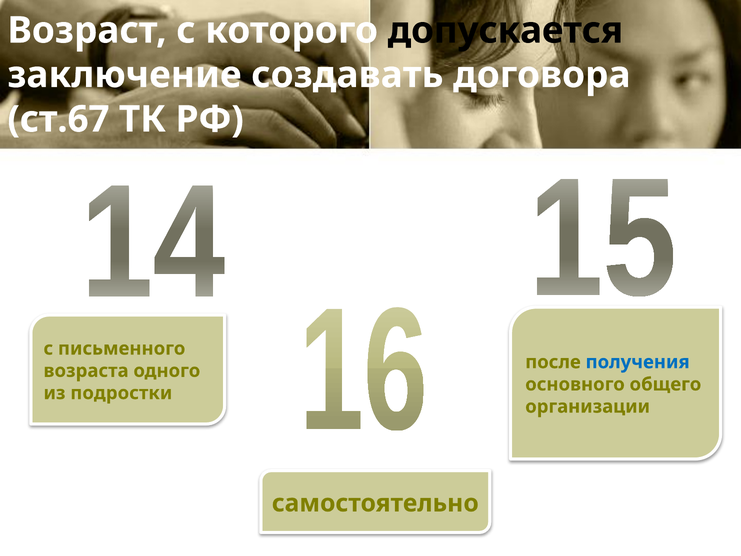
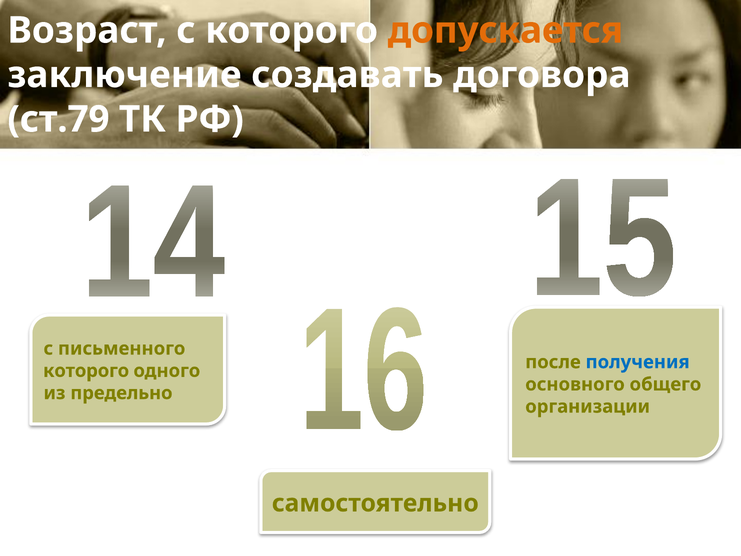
допускается colour: black -> orange (505, 30)
ст.67: ст.67 -> ст.79 (58, 119)
возраста: возраста -> которого (86, 371)
подростки: подростки -> предельно (121, 393)
